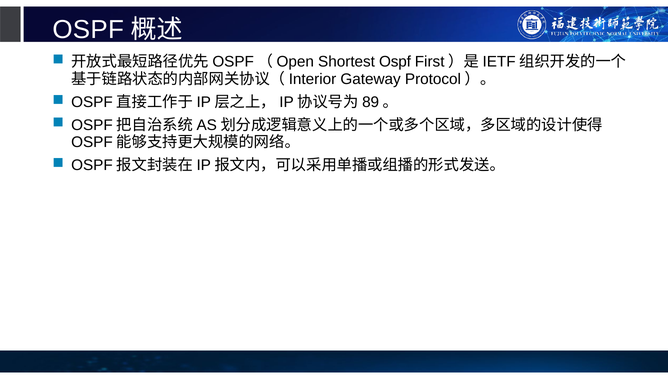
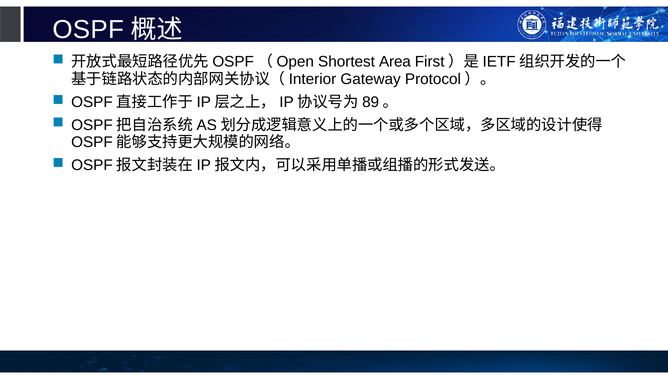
Shortest Ospf: Ospf -> Area (395, 62)
